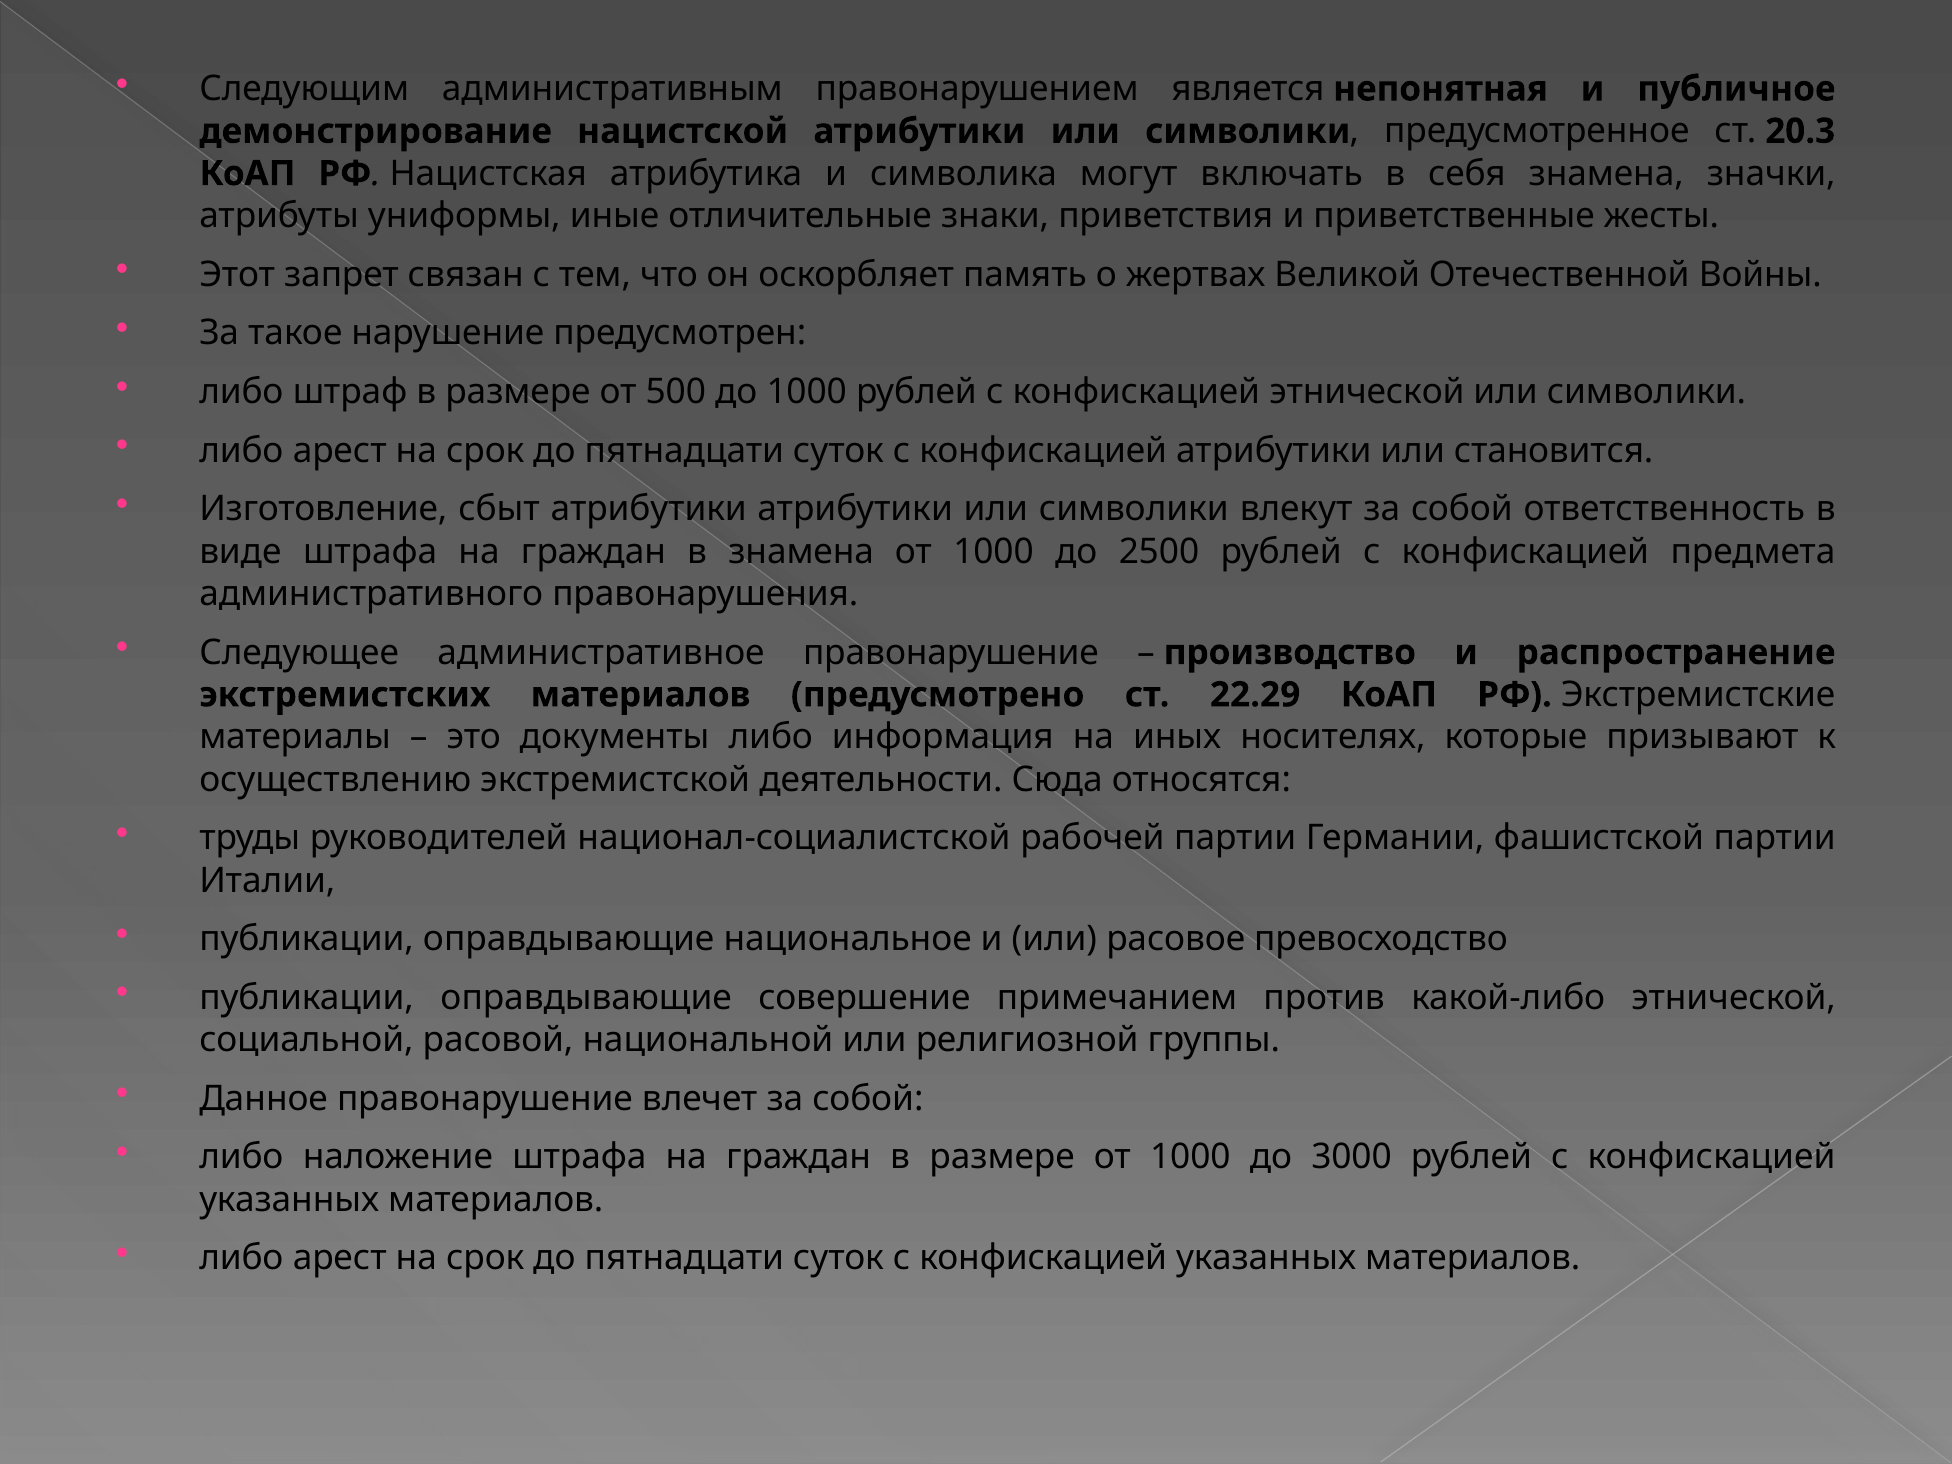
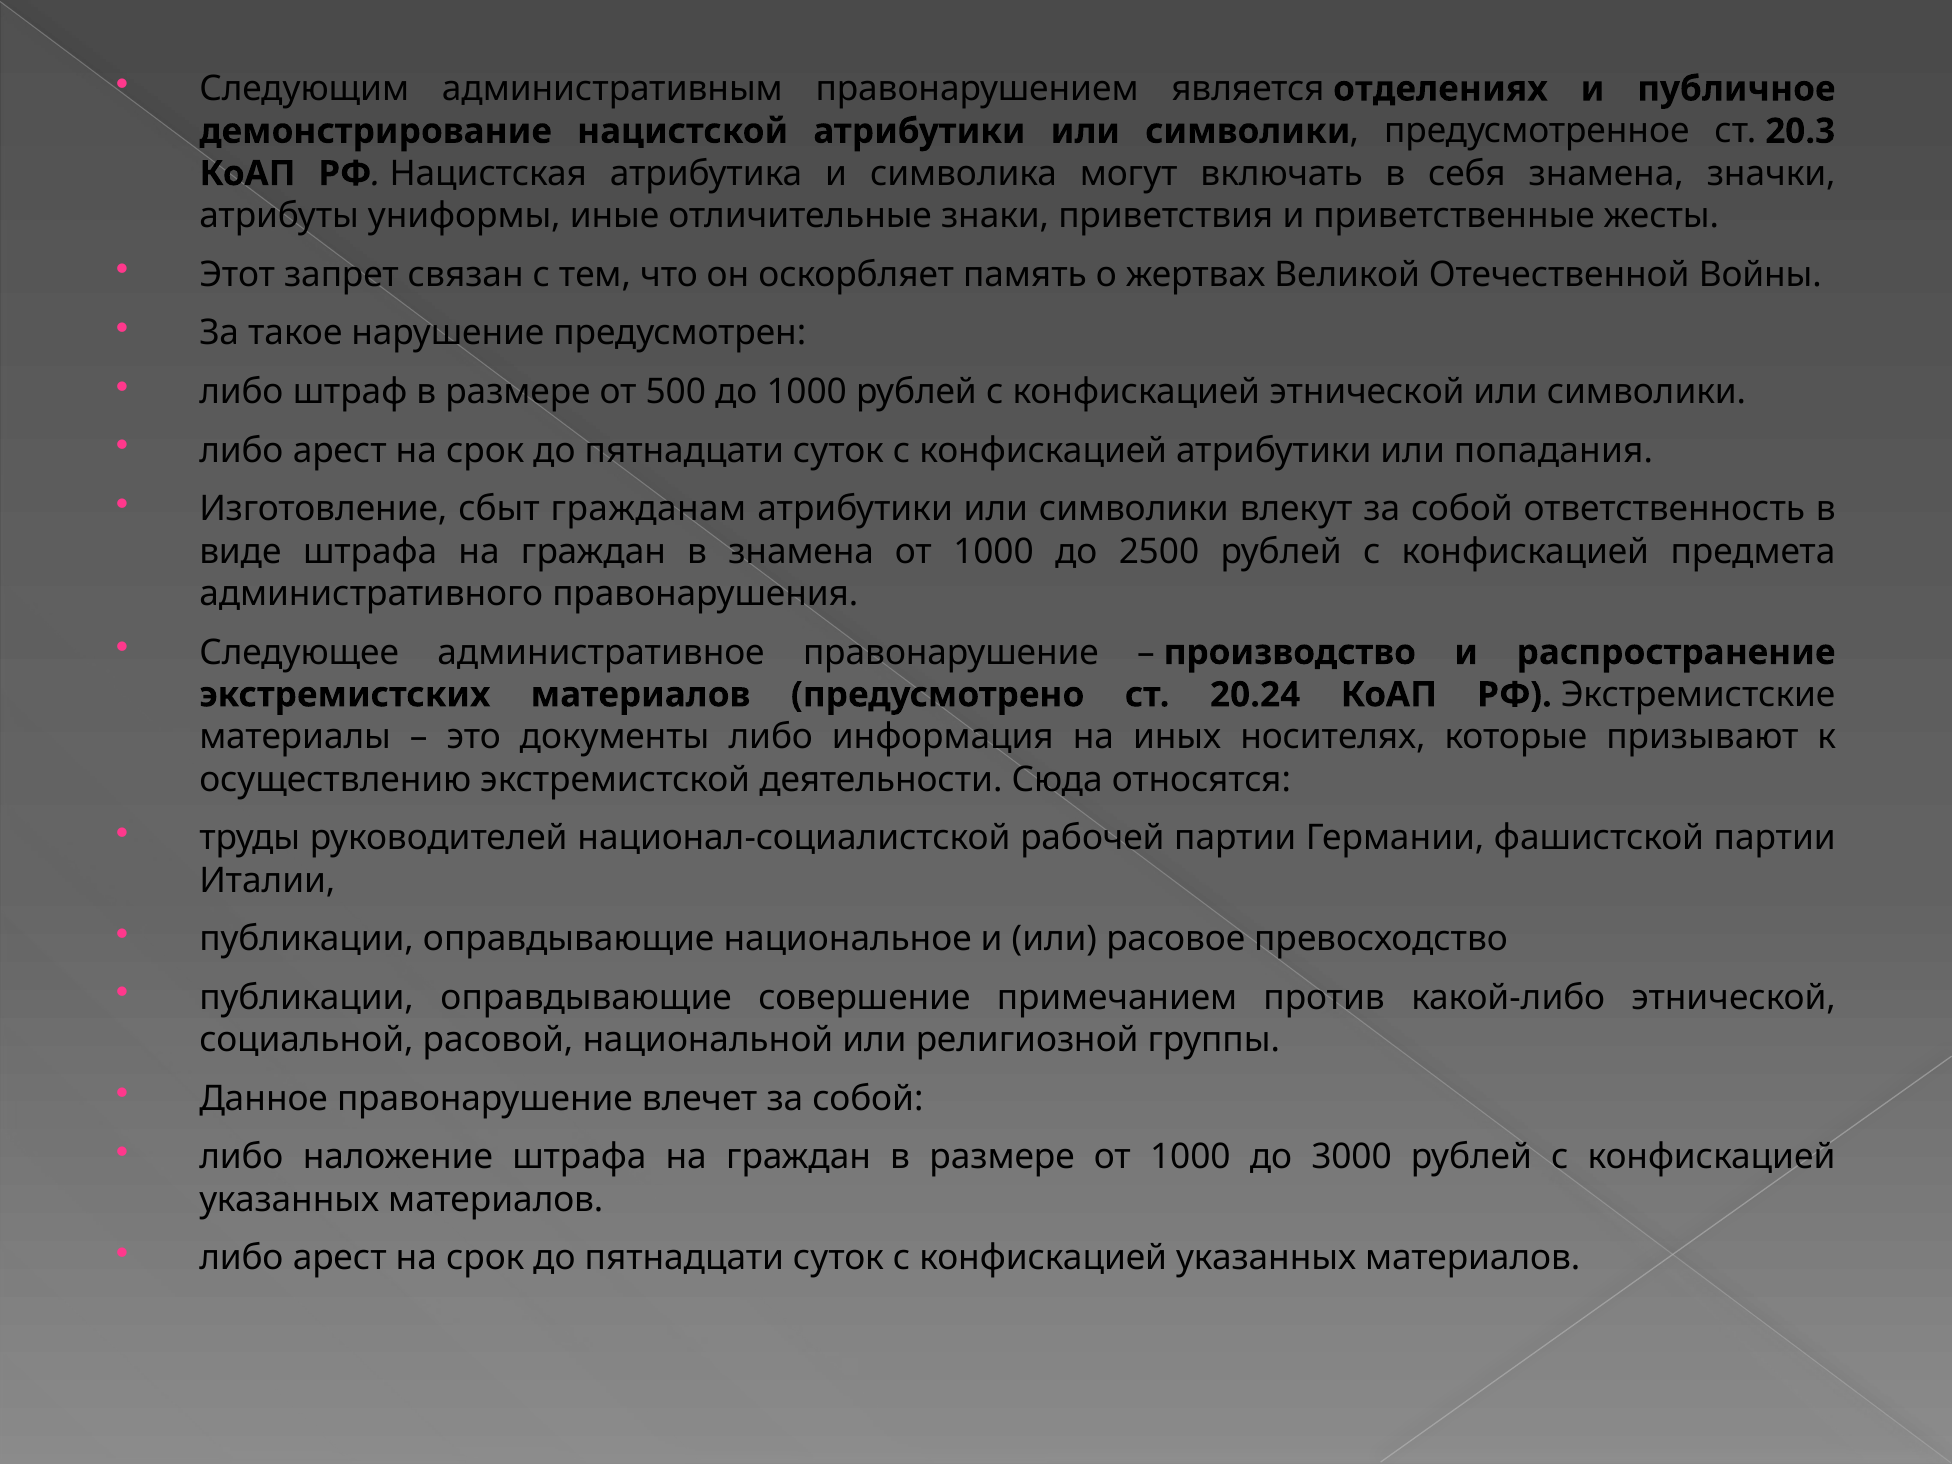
непонятная: непонятная -> отделениях (1440, 89)
становится: становится -> попадания (1554, 450)
сбыт атрибутики: атрибутики -> гражданам (648, 509)
22.29: 22.29 -> 20.24 (1255, 695)
